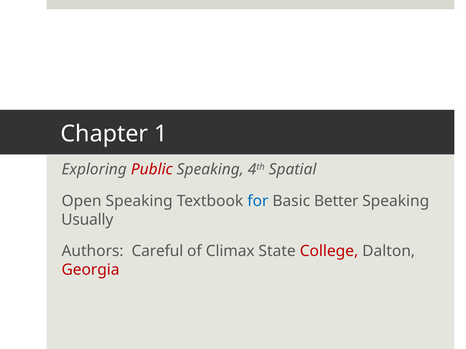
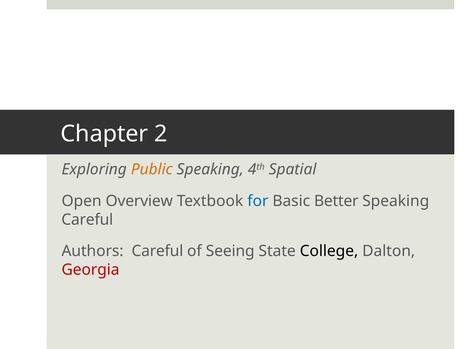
1: 1 -> 2 (161, 134)
Public colour: red -> orange (152, 170)
Open Speaking: Speaking -> Overview (139, 201)
Usually: Usually -> Careful (87, 220)
Climax: Climax -> Seeing (230, 252)
College colour: red -> black (329, 252)
